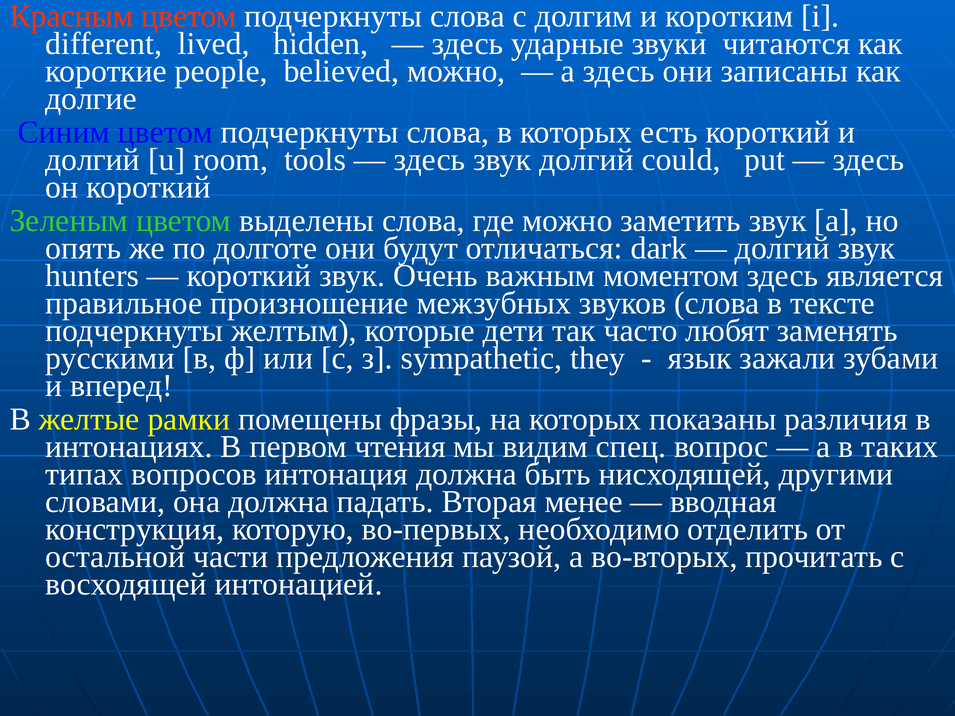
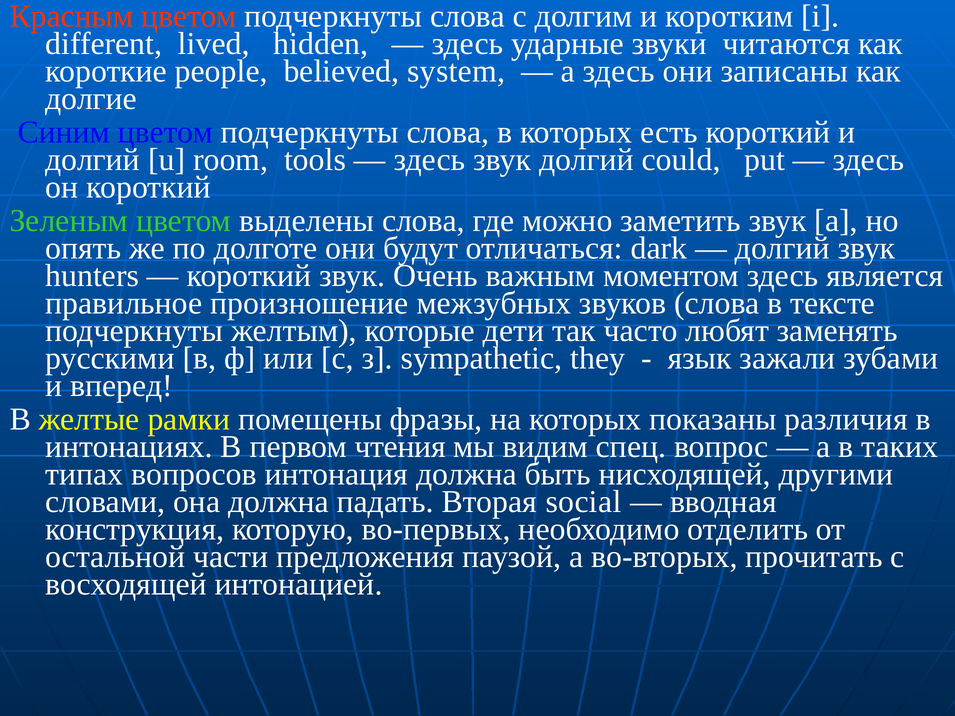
believed можно: можно -> system (456, 71)
менее: менее -> social (583, 502)
